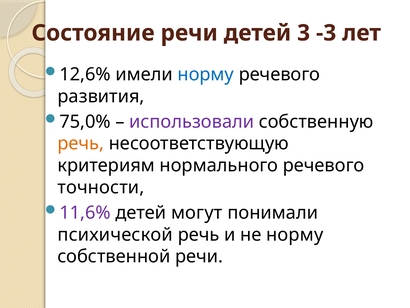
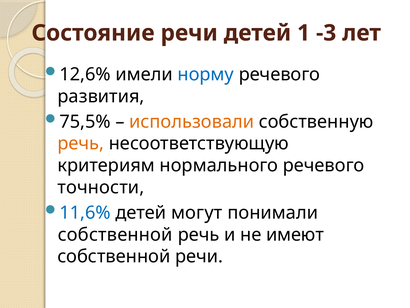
3: 3 -> 1 (304, 33)
75,0%: 75,0% -> 75,5% (85, 122)
использовали colour: purple -> orange (192, 122)
11,6% colour: purple -> blue (85, 212)
психической: психической -> собственной (115, 234)
не норму: норму -> имеют (295, 234)
